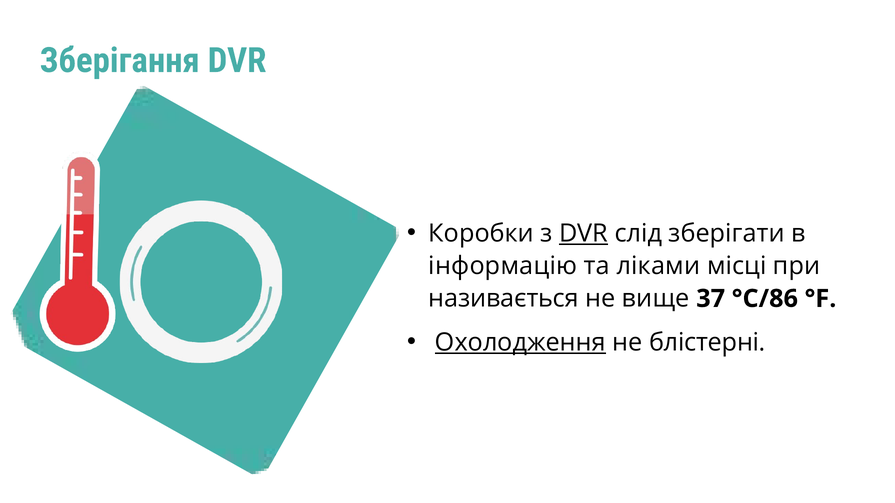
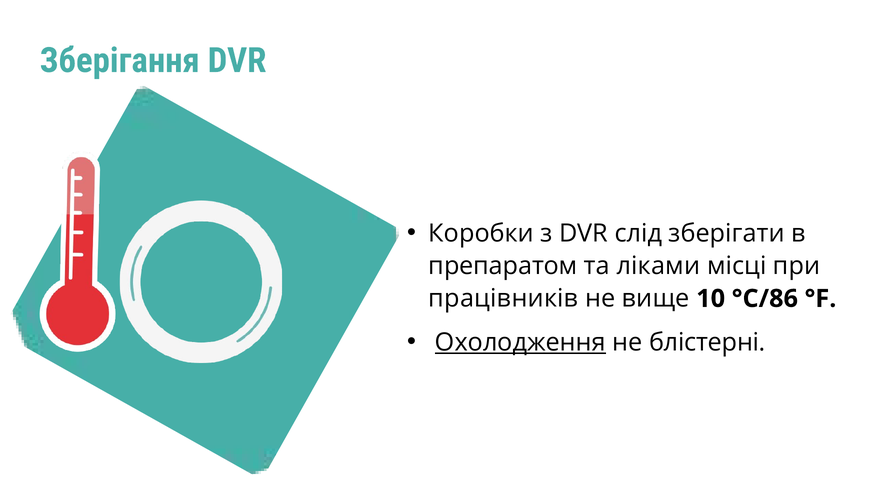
DVR underline: present -> none (584, 233)
інформацію: інформацію -> препаратом (503, 266)
називається: називається -> працівників (503, 299)
37: 37 -> 10 (711, 299)
